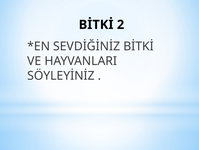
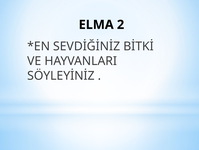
BİTKİ: BİTKİ -> ELMA (96, 25)
